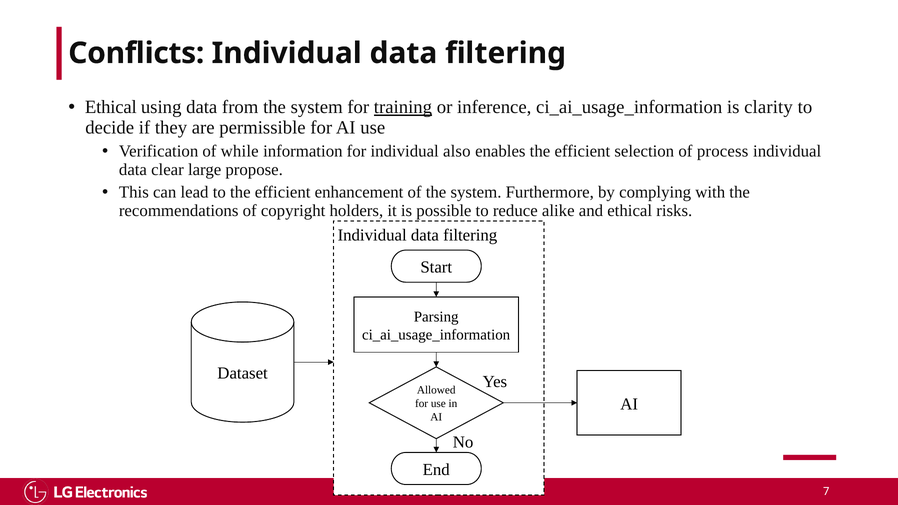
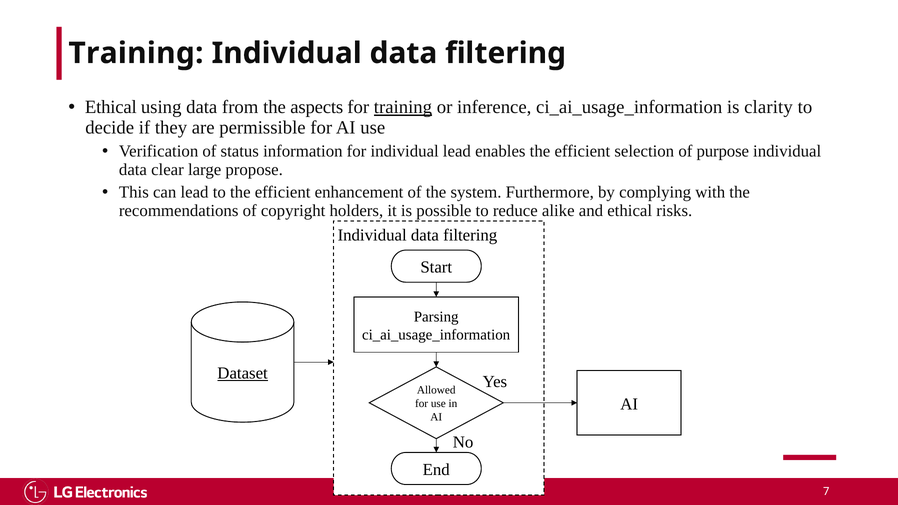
Conflicts: Conflicts -> Training (136, 53)
from the system: system -> aspects (317, 107)
while: while -> status (240, 151)
individual also: also -> lead (457, 151)
process: process -> purpose (723, 151)
Dataset underline: none -> present (243, 373)
